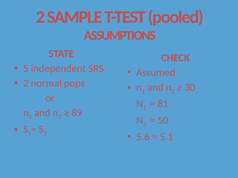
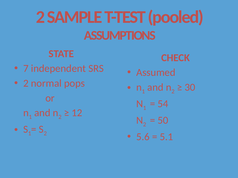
5: 5 -> 7 (26, 69)
81: 81 -> 54 (163, 104)
89: 89 -> 12 (77, 113)
